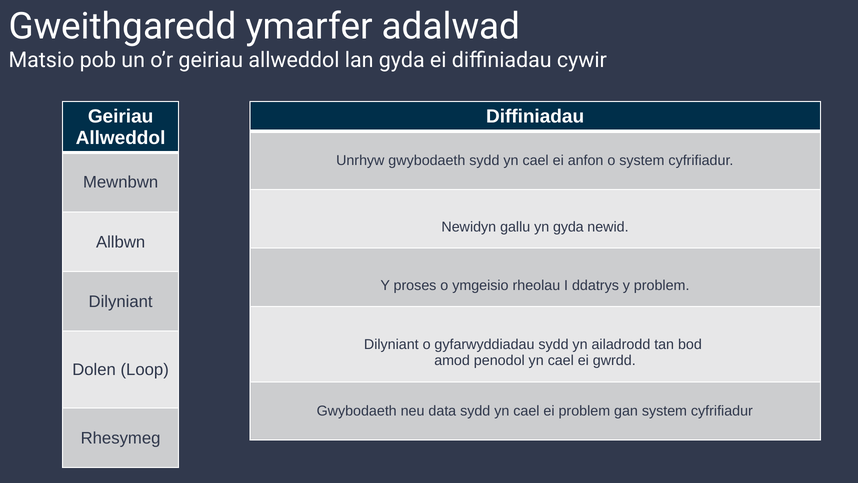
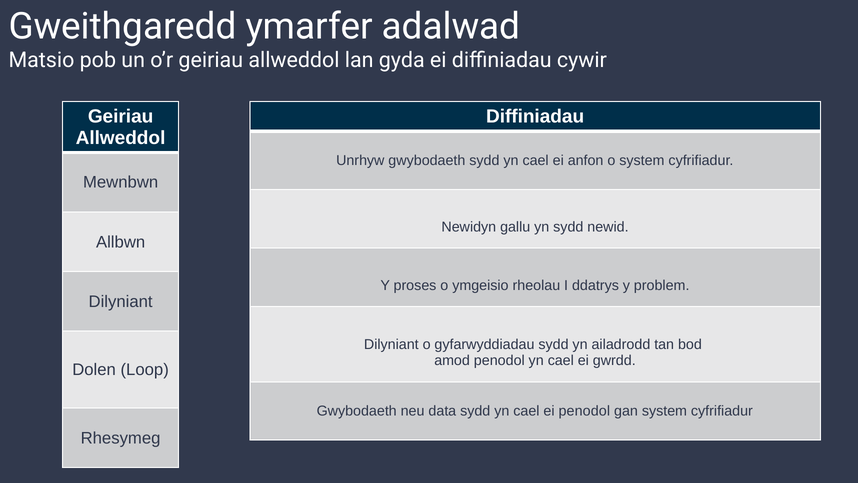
yn gyda: gyda -> sydd (568, 227)
ei problem: problem -> penodol (584, 411)
